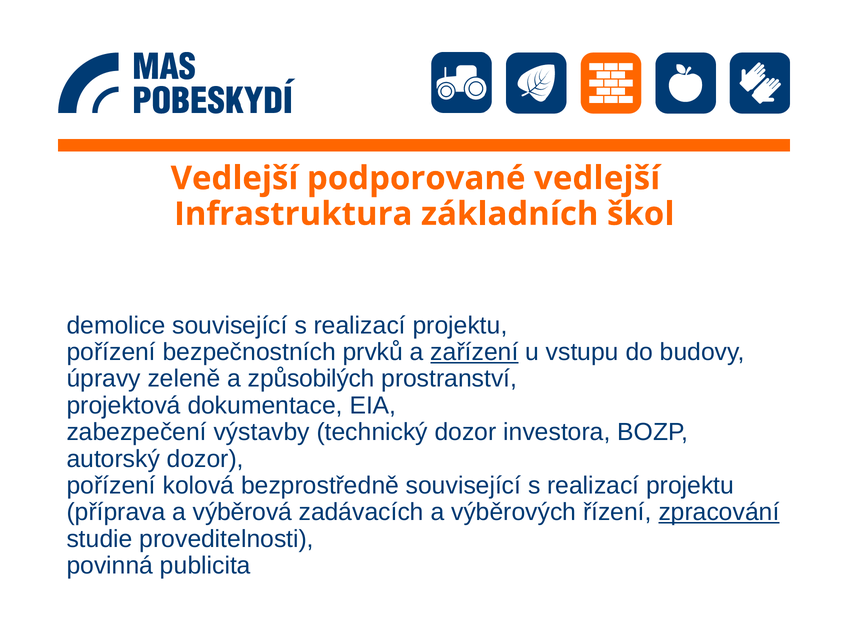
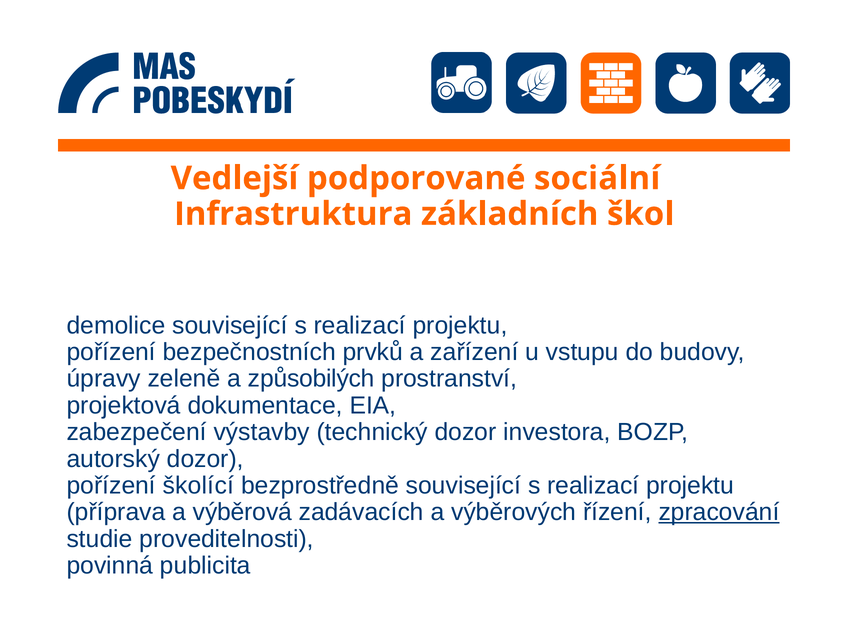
podporované vedlejší: vedlejší -> sociální (597, 178)
zařízení underline: present -> none (474, 352)
kolová: kolová -> školící (198, 486)
